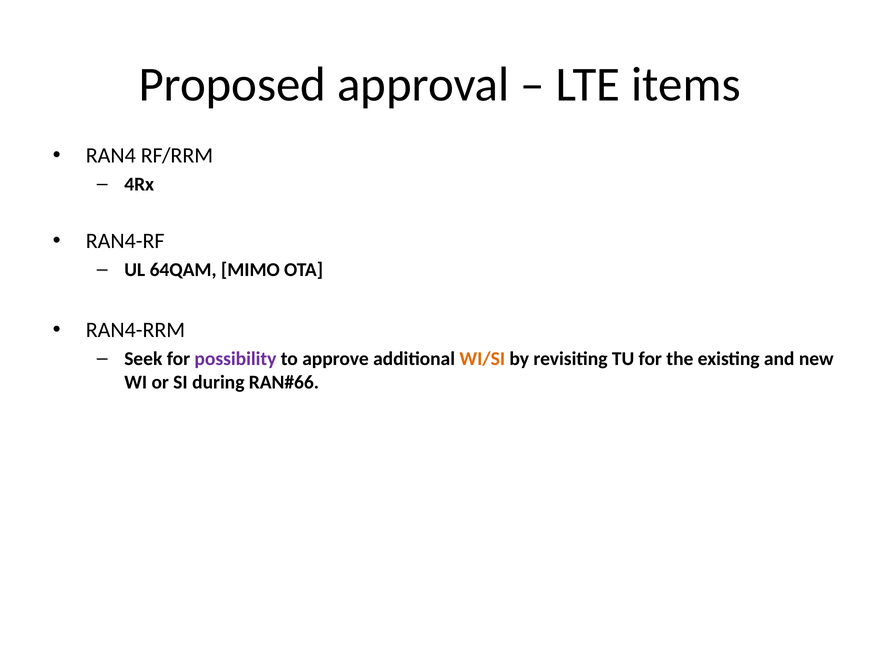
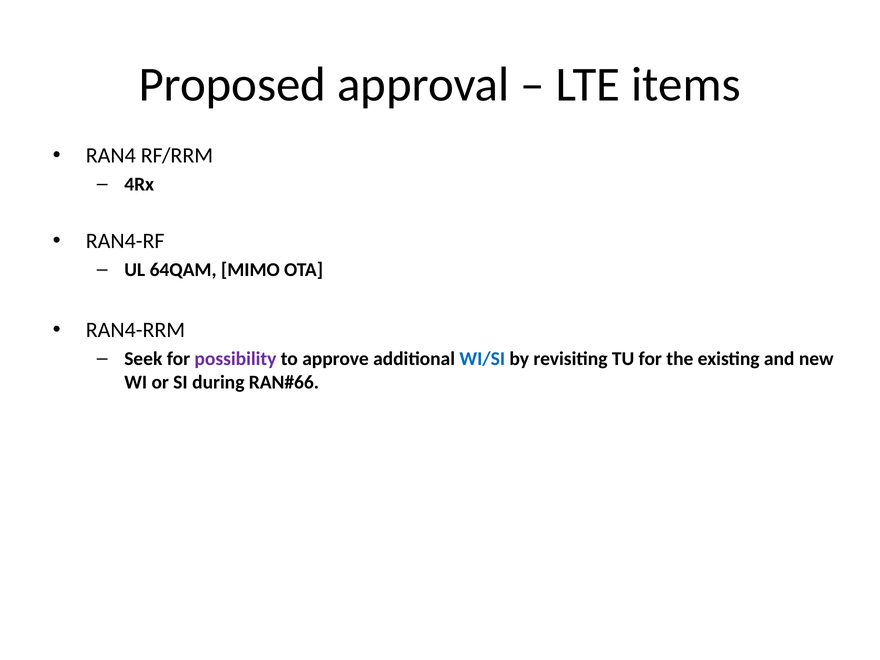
WI/SI colour: orange -> blue (482, 359)
